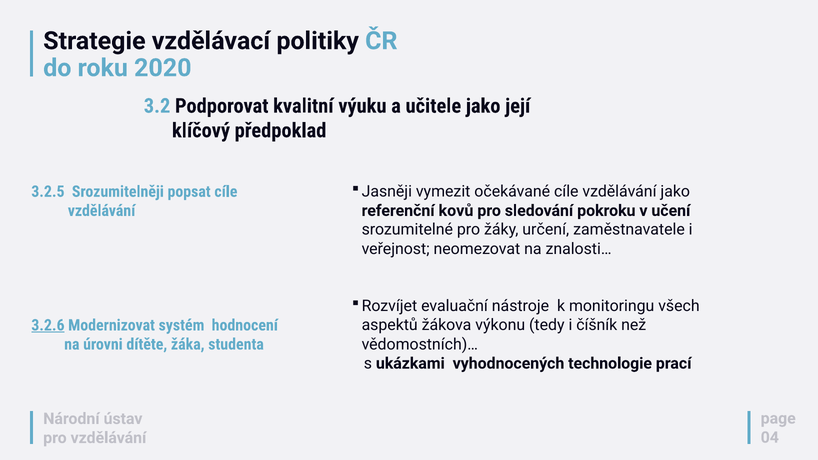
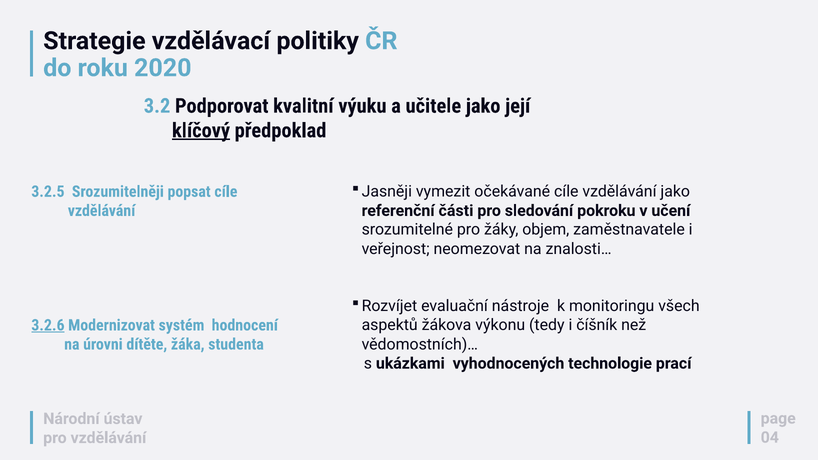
klíčový underline: none -> present (201, 131)
kovů: kovů -> části (456, 211)
určení: určení -> objem (546, 230)
